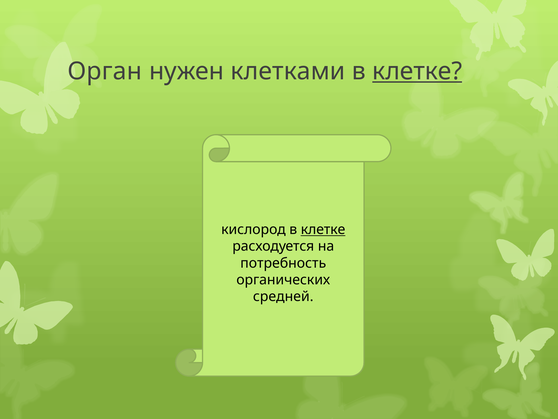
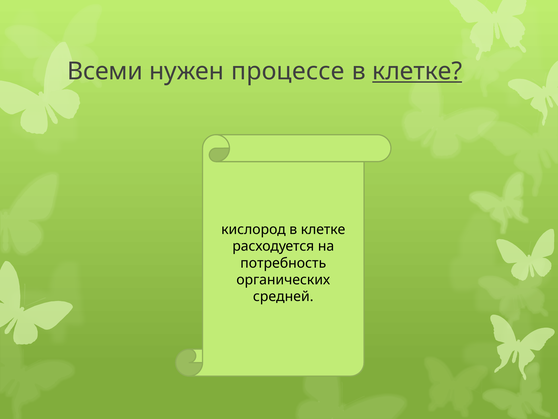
Орган: Орган -> Всеми (105, 71)
клетками: клетками -> процессе (288, 71)
клетке underline: present -> none (323, 229)
